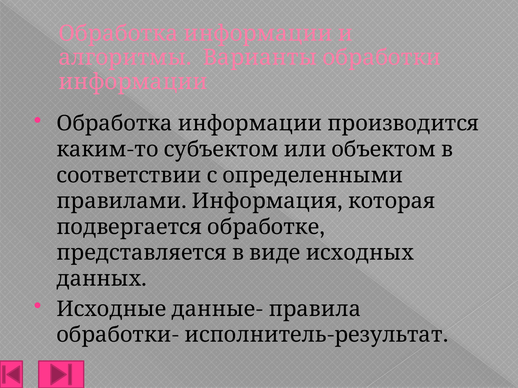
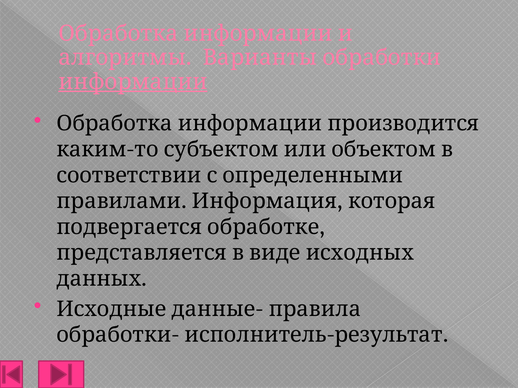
информации underline: none -> present (133, 82)
